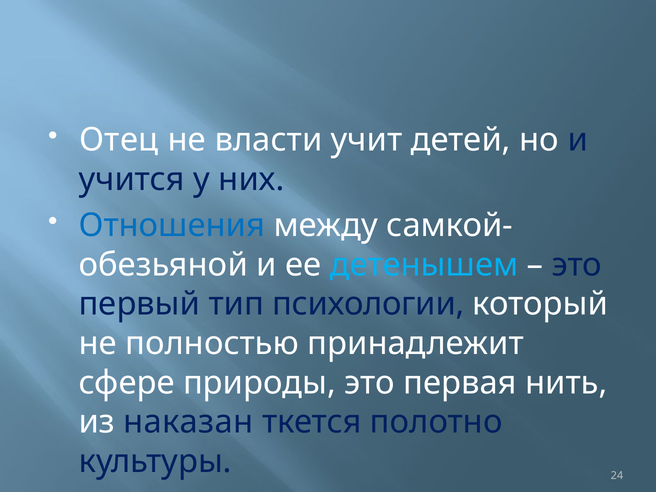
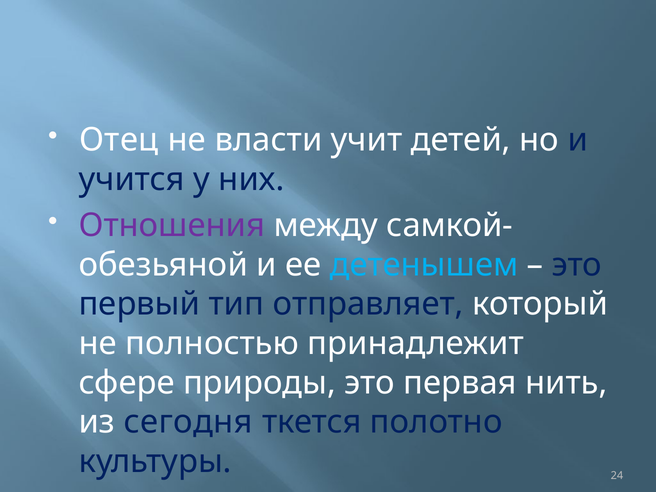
Отношения colour: blue -> purple (172, 225)
психологии: психологии -> отправляет (368, 304)
наказан: наказан -> сегодня (188, 422)
